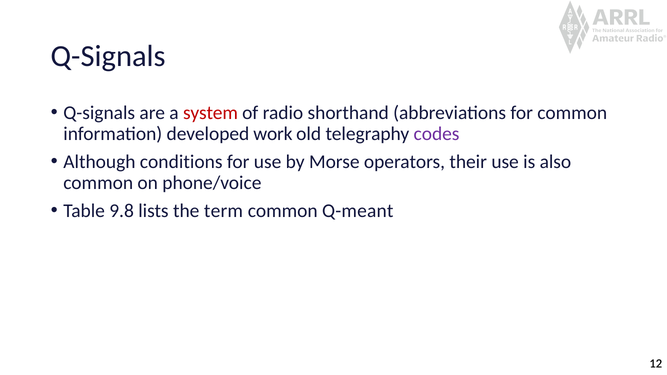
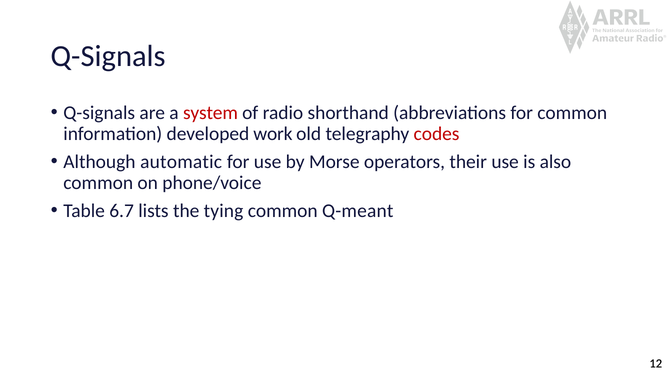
codes colour: purple -> red (437, 134)
conditions: conditions -> automatic (181, 162)
9.8: 9.8 -> 6.7 (122, 211)
term: term -> tying (224, 211)
